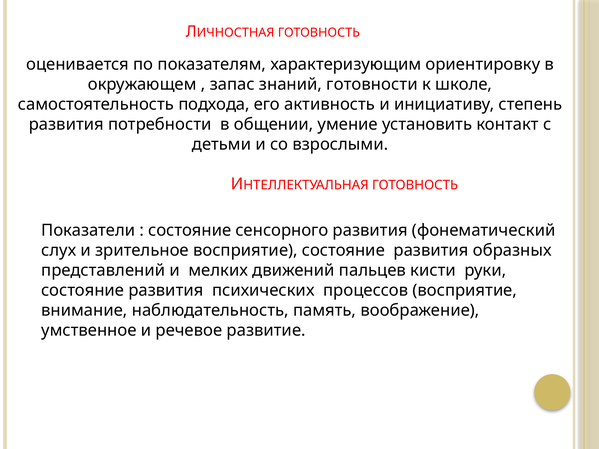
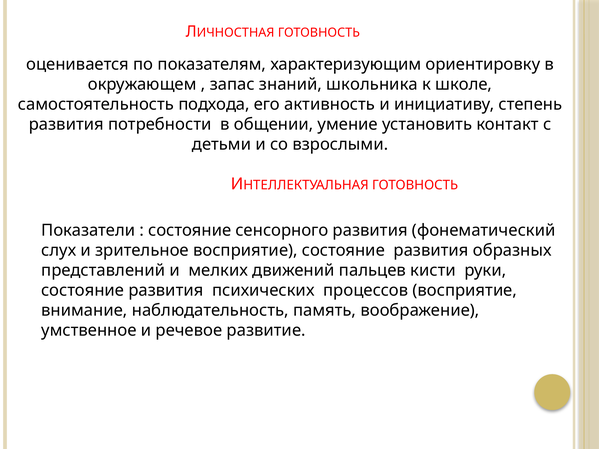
готовности: готовности -> школьника (372, 84)
